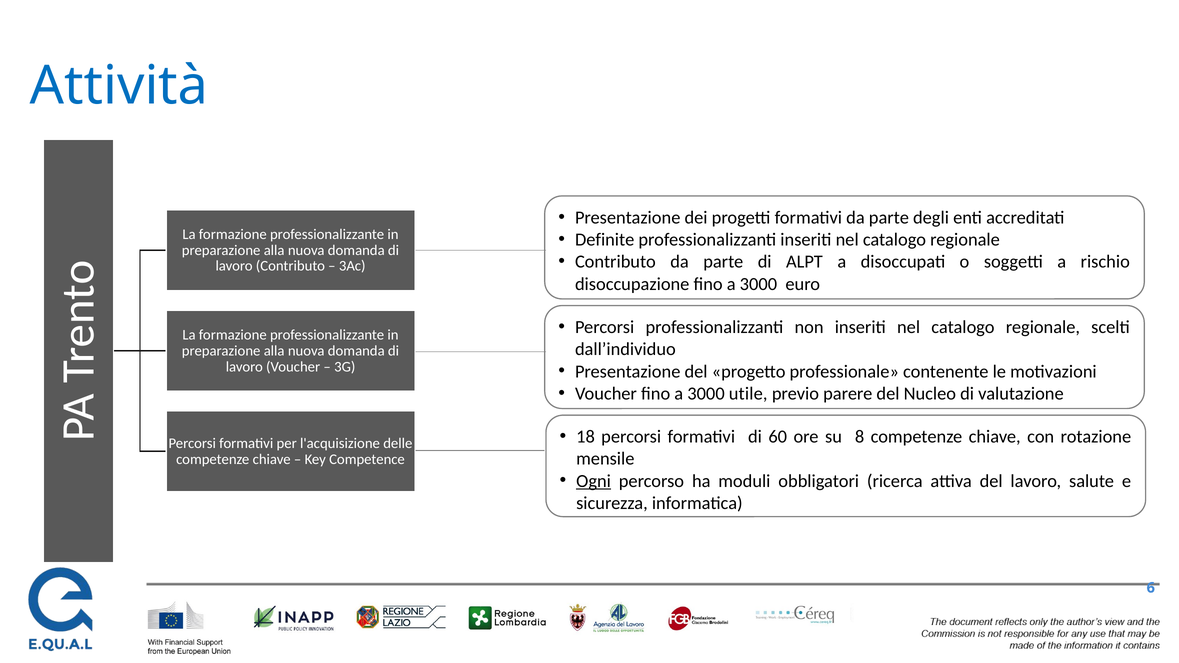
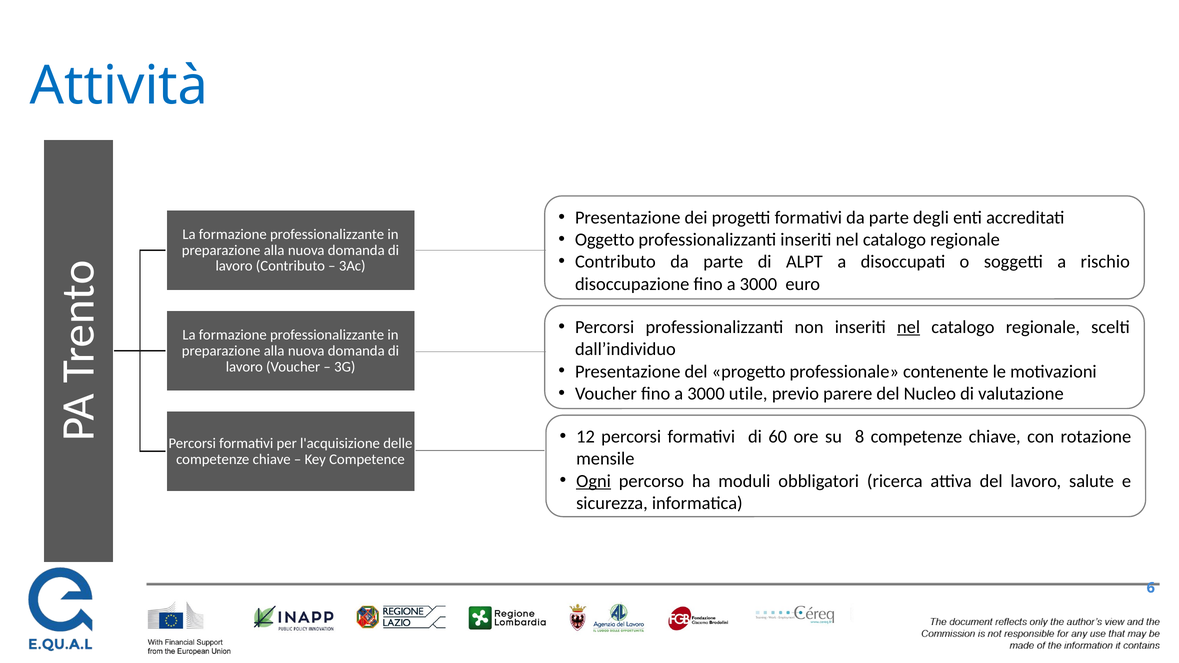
Definite: Definite -> Oggetto (605, 240)
nel underline: none -> present (909, 327)
18: 18 -> 12 (586, 437)
